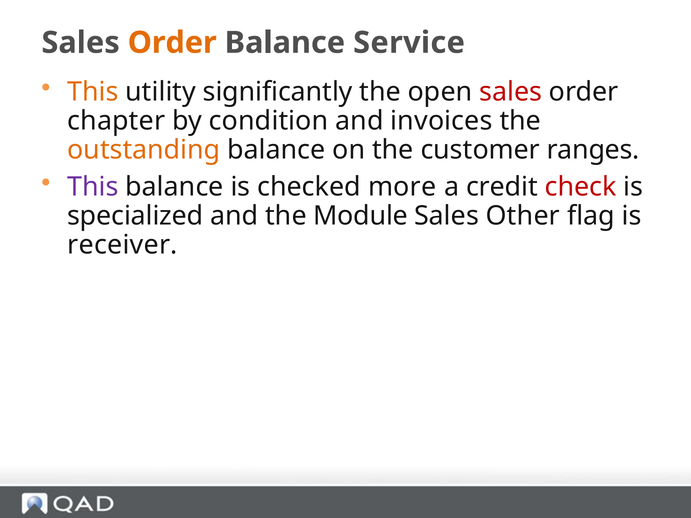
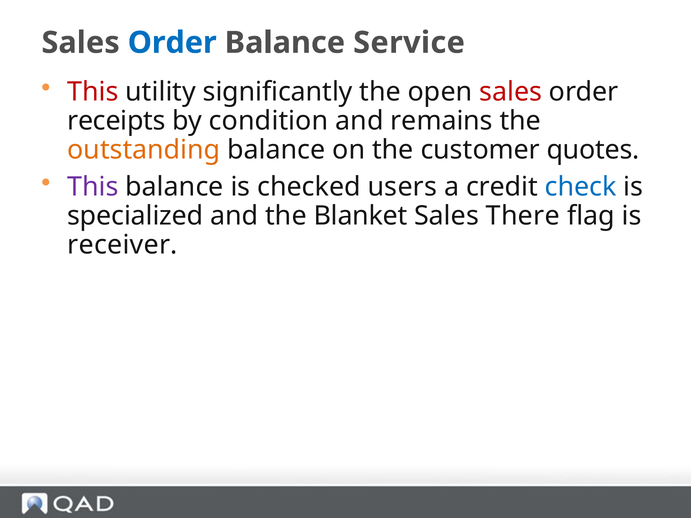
Order colour: orange -> blue (172, 43)
This colour: orange -> red (93, 92)
chapter: chapter -> receipts (116, 121)
invoices: invoices -> remains (442, 121)
ranges: ranges -> quotes (593, 150)
more: more -> users (402, 187)
check colour: red -> blue (581, 187)
Module: Module -> Blanket (361, 216)
Other: Other -> There (523, 216)
